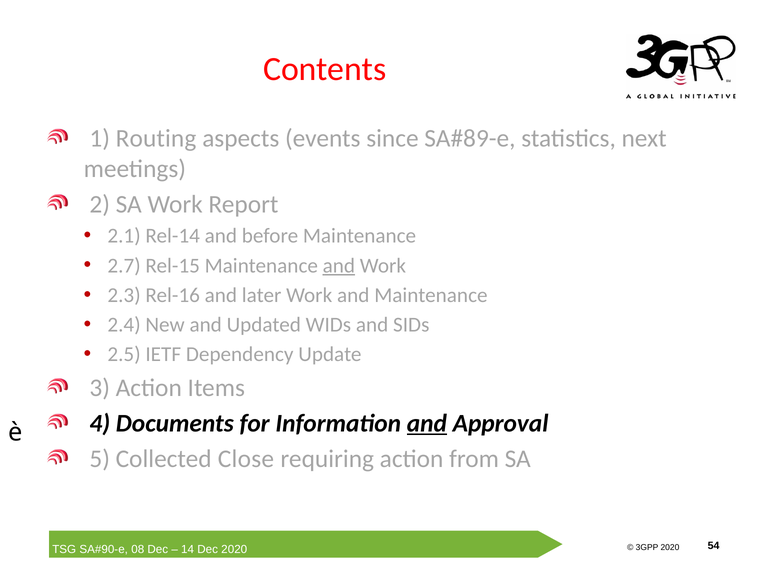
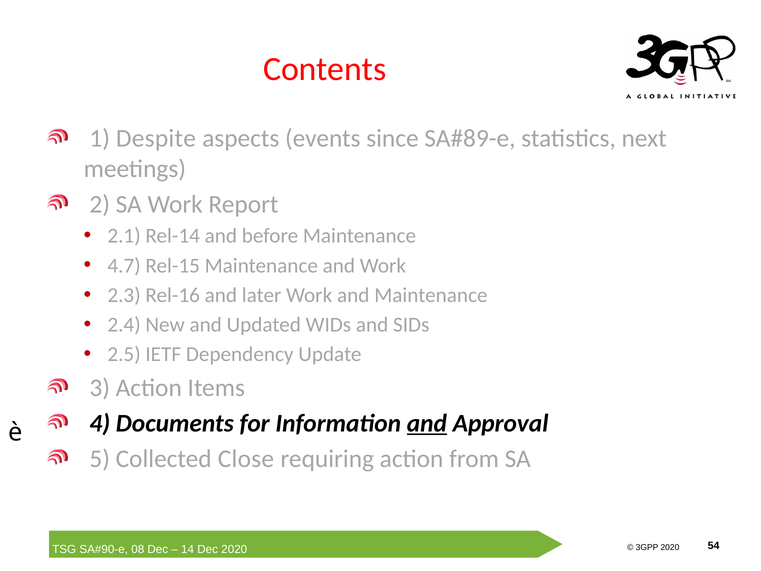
Routing: Routing -> Despite (156, 138)
2.7: 2.7 -> 4.7 (124, 266)
and underline: present -> none (339, 266)
